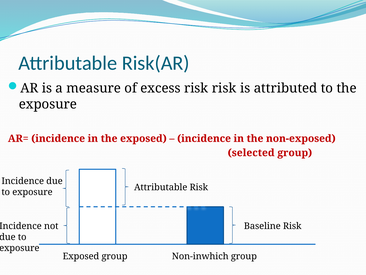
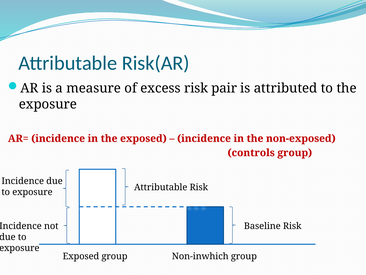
risk risk: risk -> pair (224, 88)
selected: selected -> controls (251, 153)
